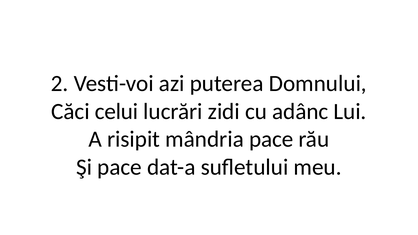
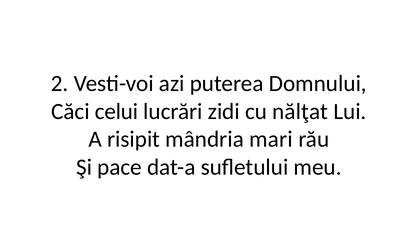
adânc: adânc -> nălţat (300, 112)
mândria pace: pace -> mari (271, 139)
